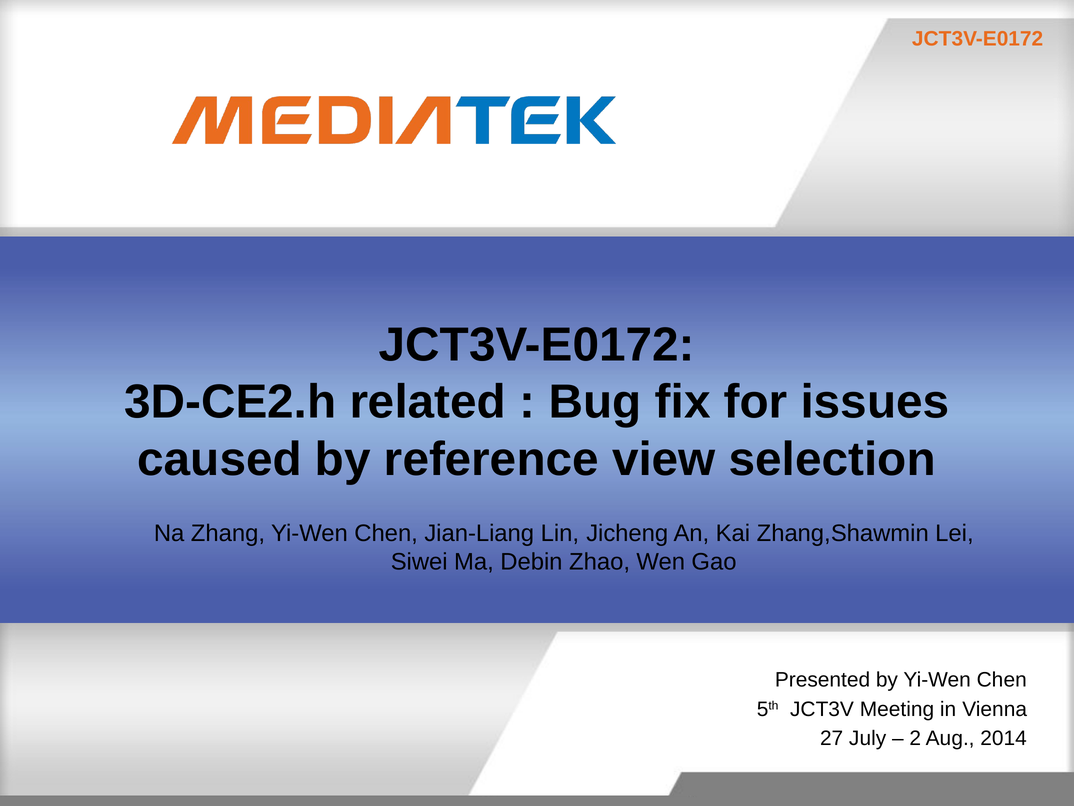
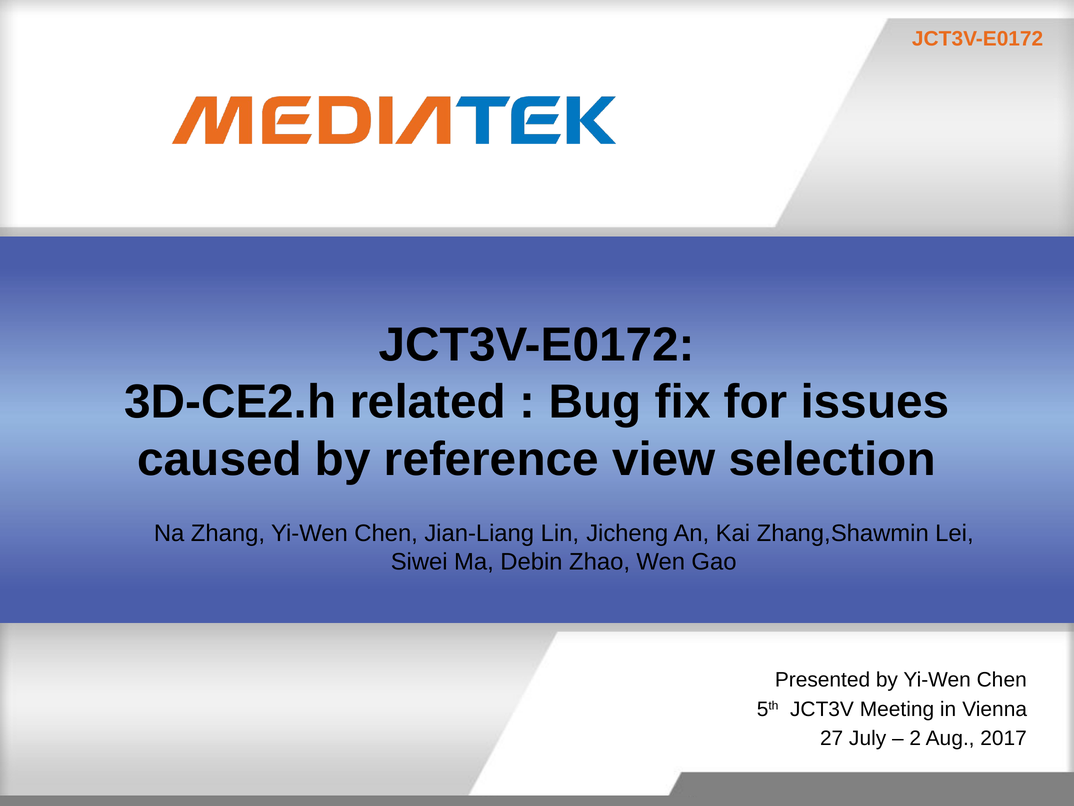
2014: 2014 -> 2017 (1004, 738)
